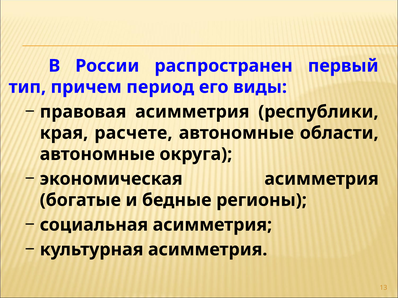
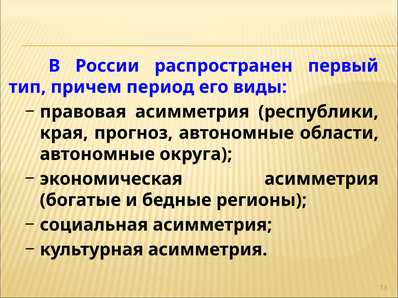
расчете: расчете -> прогноз (134, 133)
